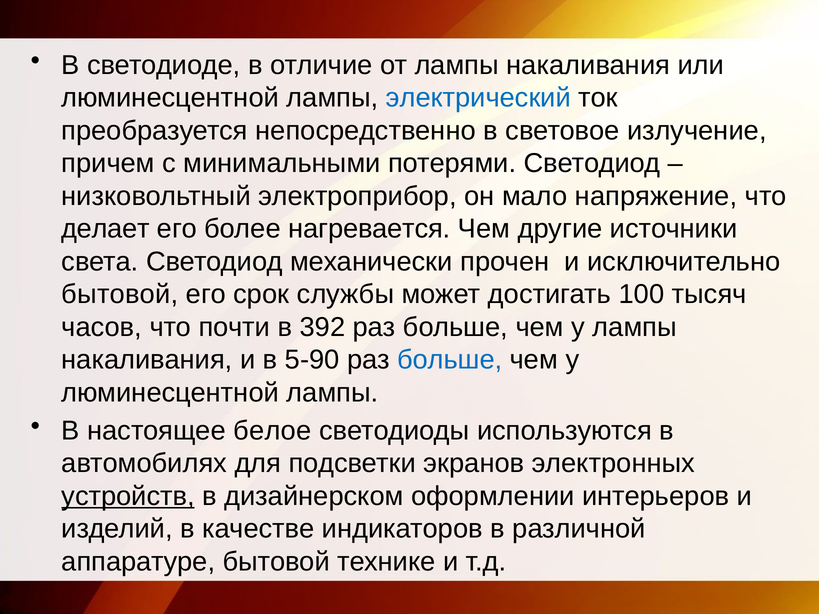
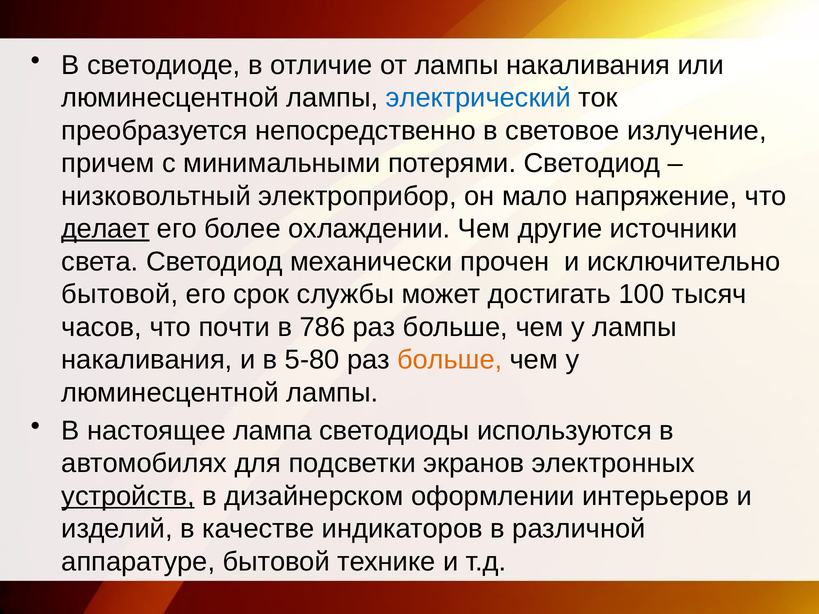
делает underline: none -> present (106, 229)
нагревается: нагревается -> охлаждении (369, 229)
392: 392 -> 786 (322, 327)
5-90: 5-90 -> 5-80 (312, 360)
больше colour: blue -> orange (450, 360)
белое: белое -> лампа (273, 431)
